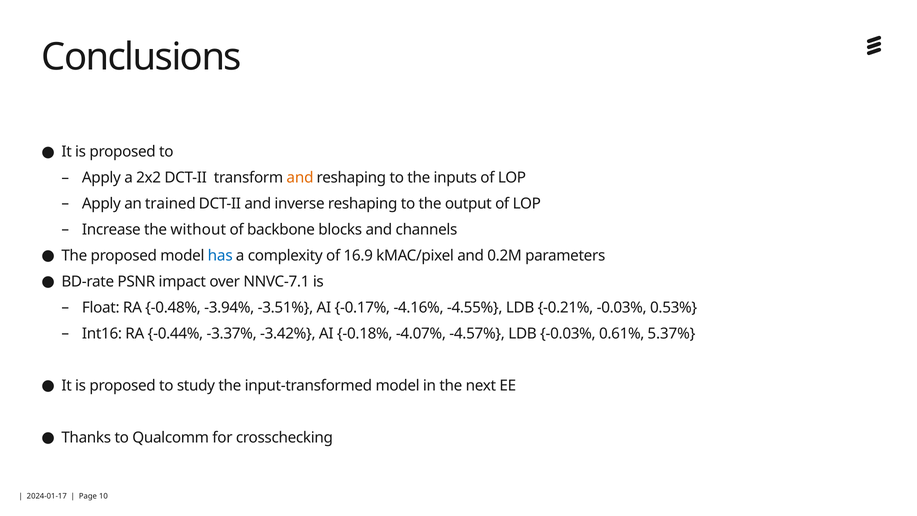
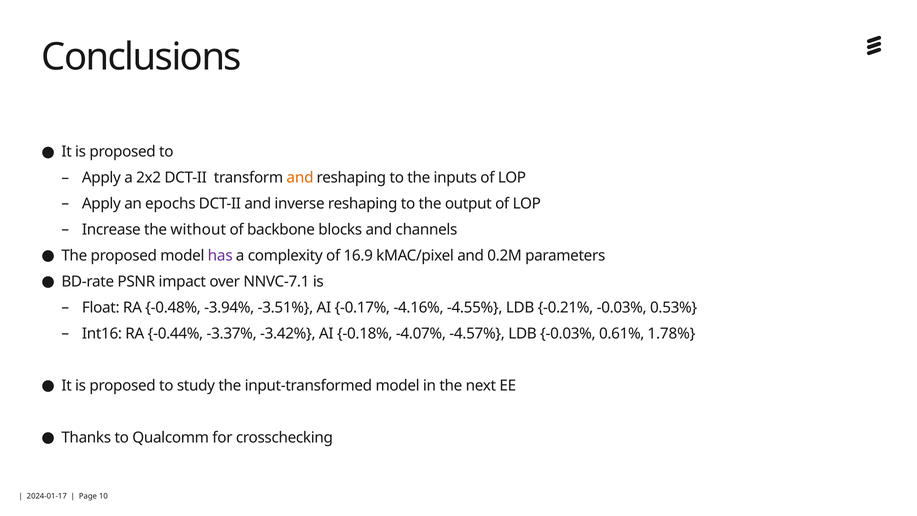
trained: trained -> epochs (170, 204)
has colour: blue -> purple (220, 256)
5.37%: 5.37% -> 1.78% (671, 333)
